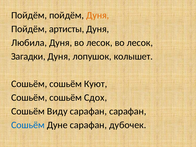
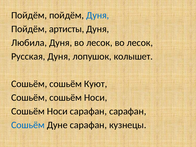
Дуня colour: orange -> blue (98, 15)
Загадки: Загадки -> Русская (28, 56)
Сошьём сошьём Сдох: Сдох -> Носи (96, 98)
Виду: Виду -> Носи (57, 111)
дубочек: дубочек -> кузнецы (128, 125)
